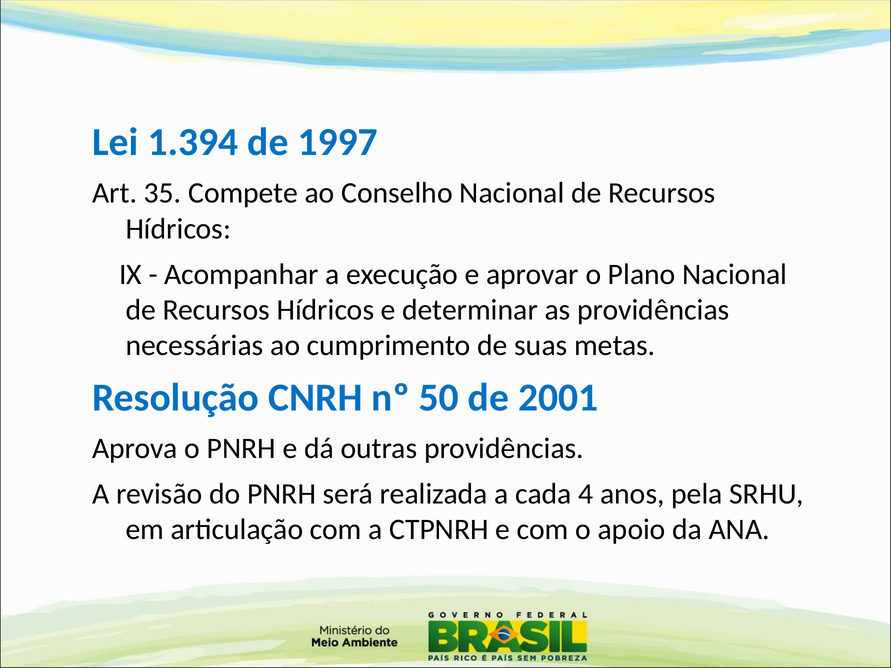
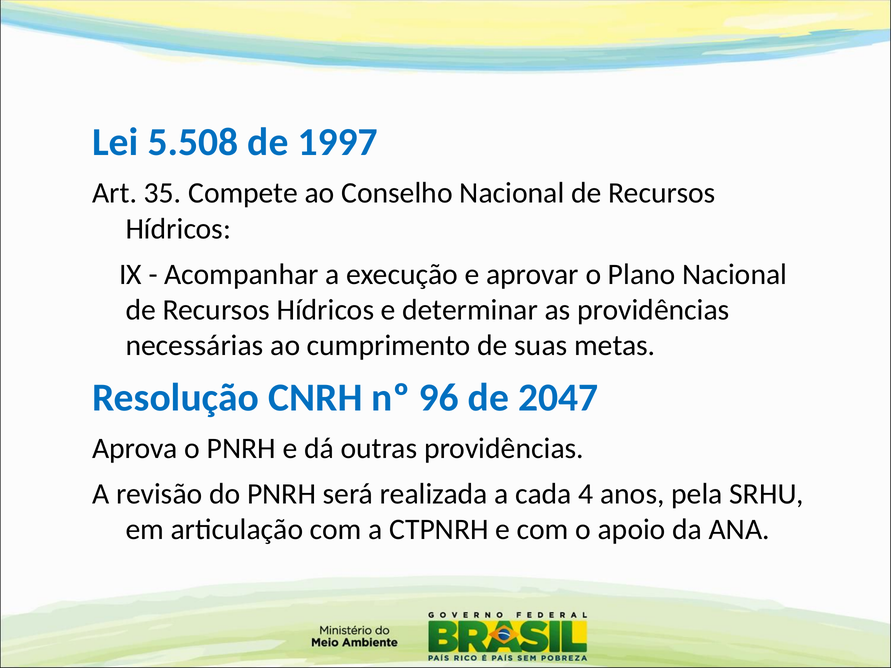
1.394: 1.394 -> 5.508 (193, 142)
50: 50 -> 96 (439, 398)
2001: 2001 -> 2047 (558, 398)
